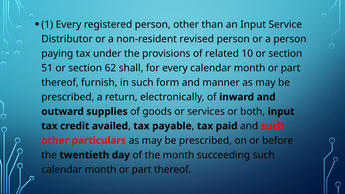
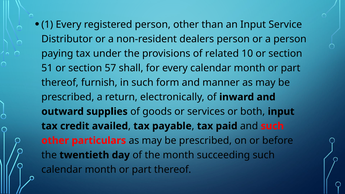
revised: revised -> dealers (197, 39)
62: 62 -> 57 (110, 68)
